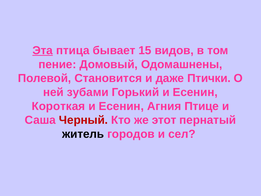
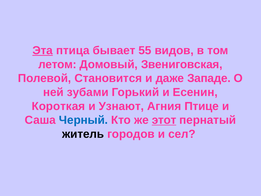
15: 15 -> 55 (145, 50)
пение: пение -> летом (57, 64)
Одомашнены: Одомашнены -> Звениговская (182, 64)
Птички: Птички -> Западе (209, 78)
Есенин: Есенин -> Узнают (121, 106)
Черный colour: red -> blue (83, 120)
этот underline: none -> present (164, 120)
